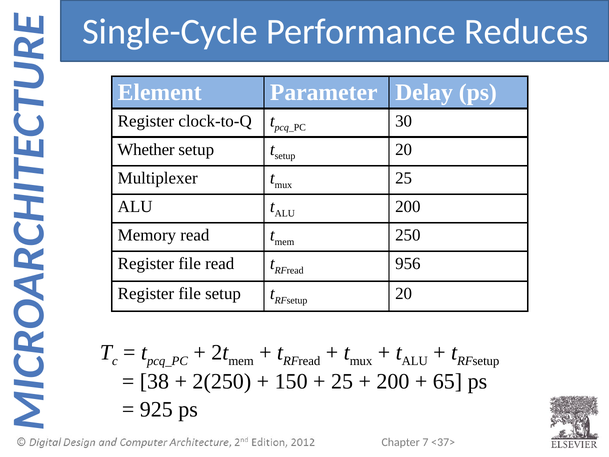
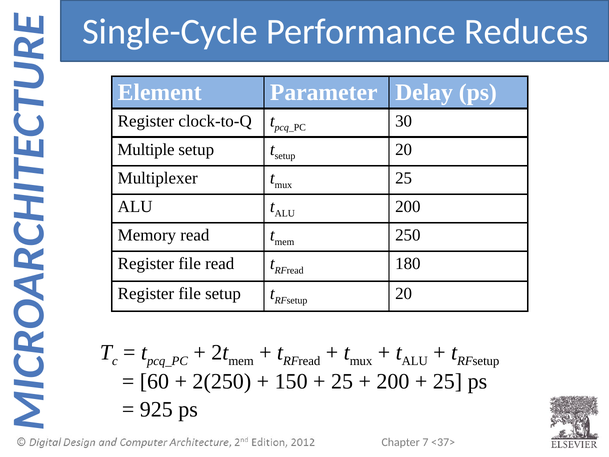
Whether: Whether -> Multiple (146, 150)
956: 956 -> 180 (408, 264)
38: 38 -> 60 (154, 381)
65: 65 -> 25 (447, 381)
